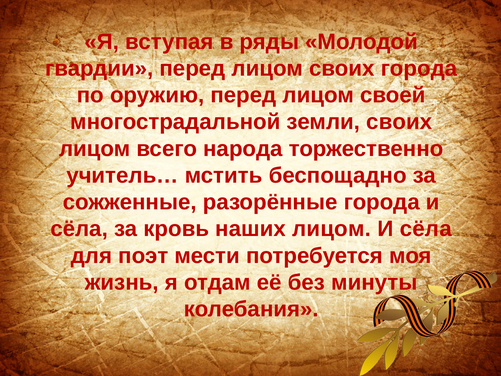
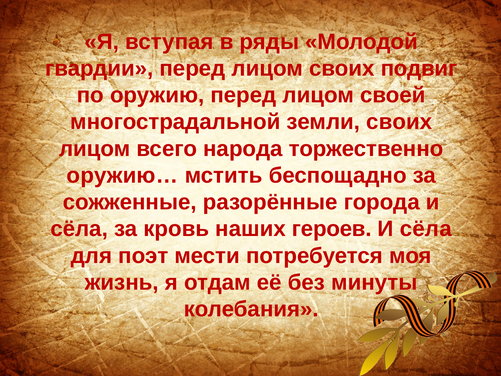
своих города: города -> подвиг (419, 68)
учитель…: учитель… -> оружию… (122, 175)
наших лицом: лицом -> героев (332, 229)
